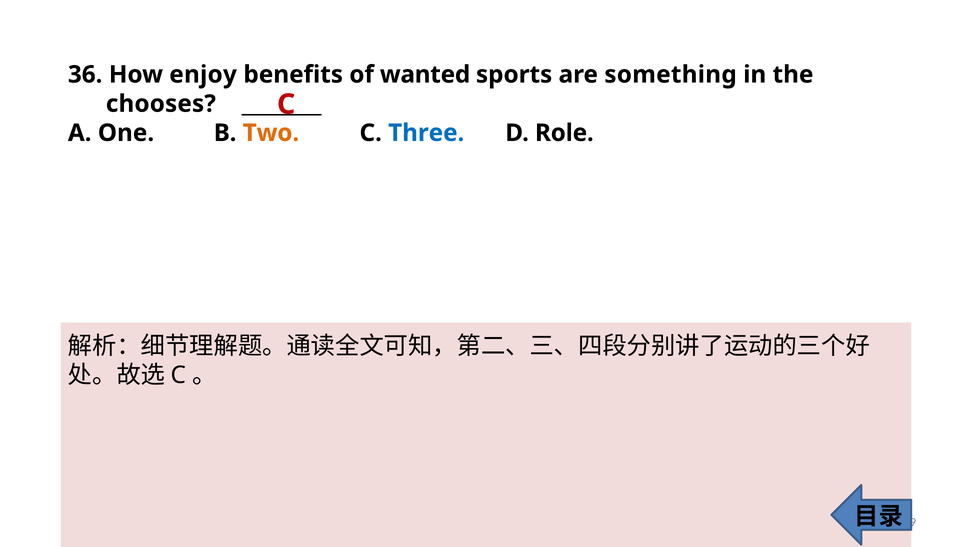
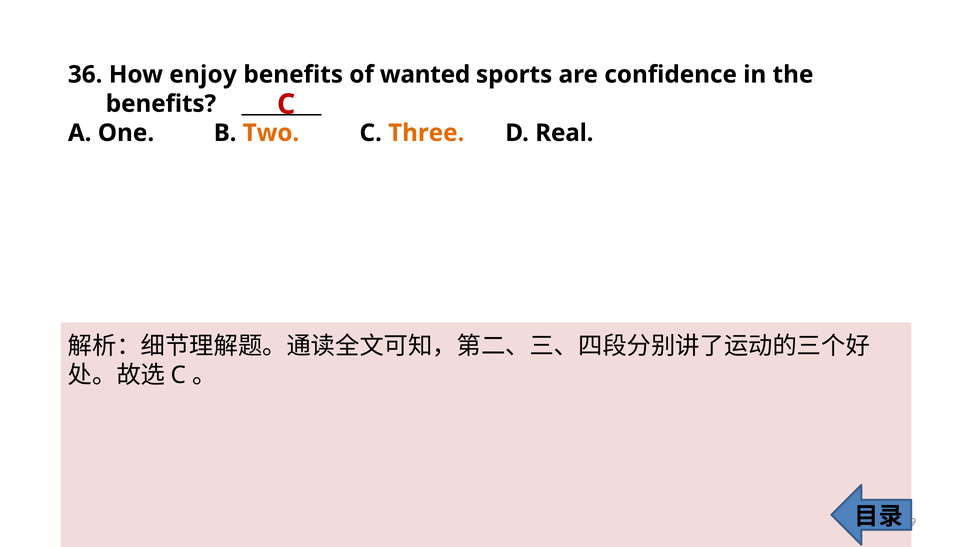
something: something -> confidence (671, 75)
chooses: chooses -> benefits (161, 104)
Three colour: blue -> orange (426, 133)
Role: Role -> Real (564, 133)
